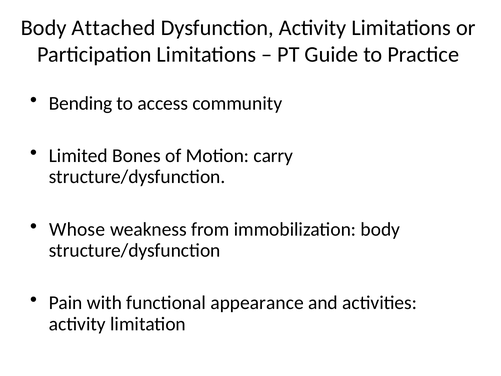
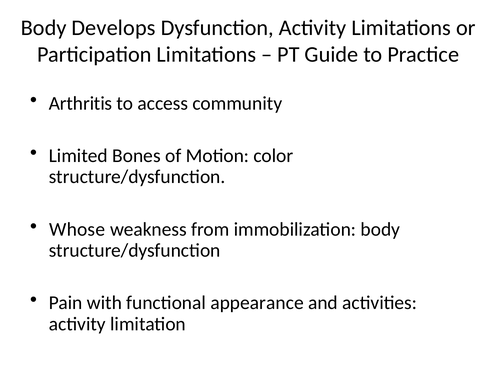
Attached: Attached -> Develops (114, 28)
Bending: Bending -> Arthritis (81, 103)
carry: carry -> color (273, 156)
